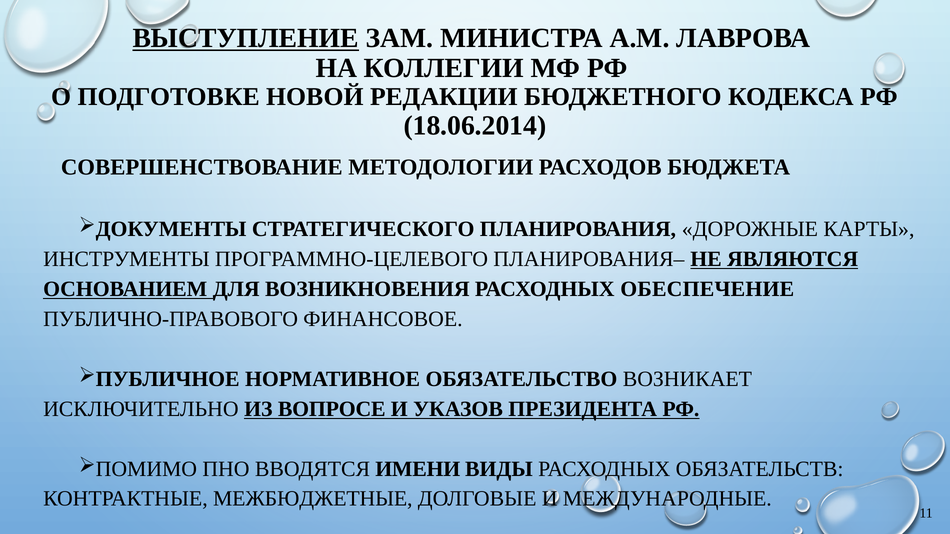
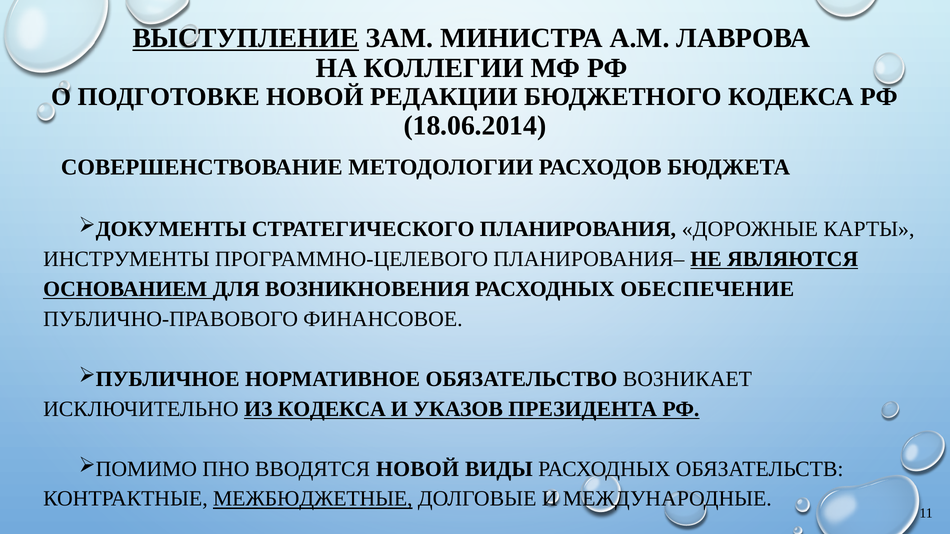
ИЗ ВОПРОСЕ: ВОПРОСЕ -> КОДЕКСА (332, 409)
ВВОДЯТСЯ ИМЕНИ: ИМЕНИ -> НОВОЙ (418, 469)
МЕЖБЮДЖЕТНЫЕ underline: none -> present (313, 499)
